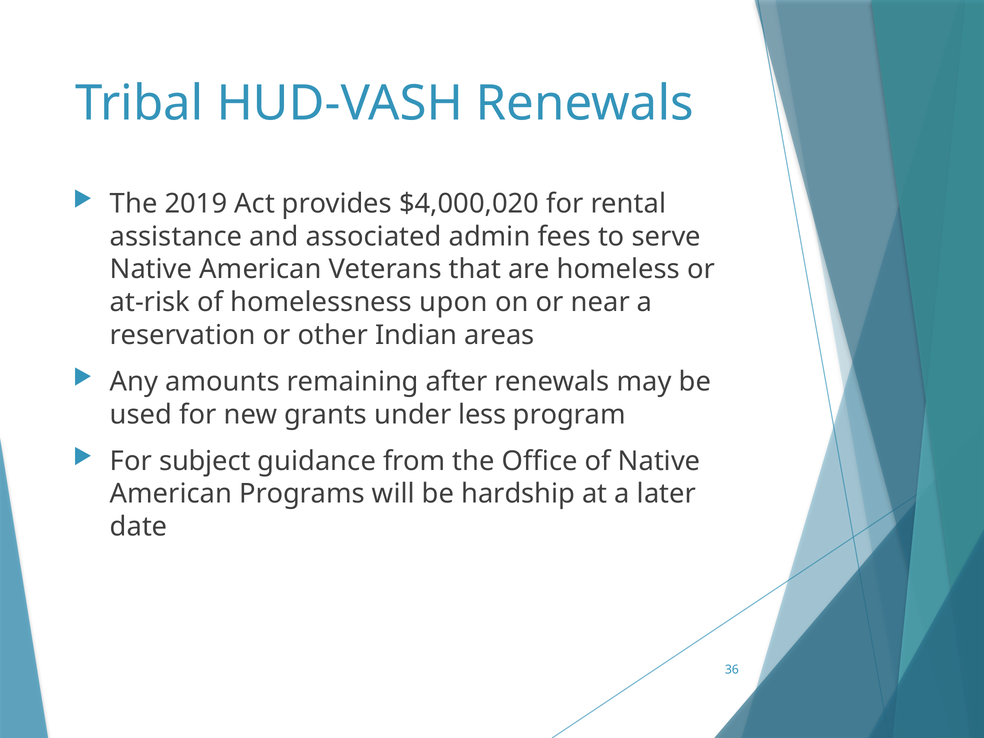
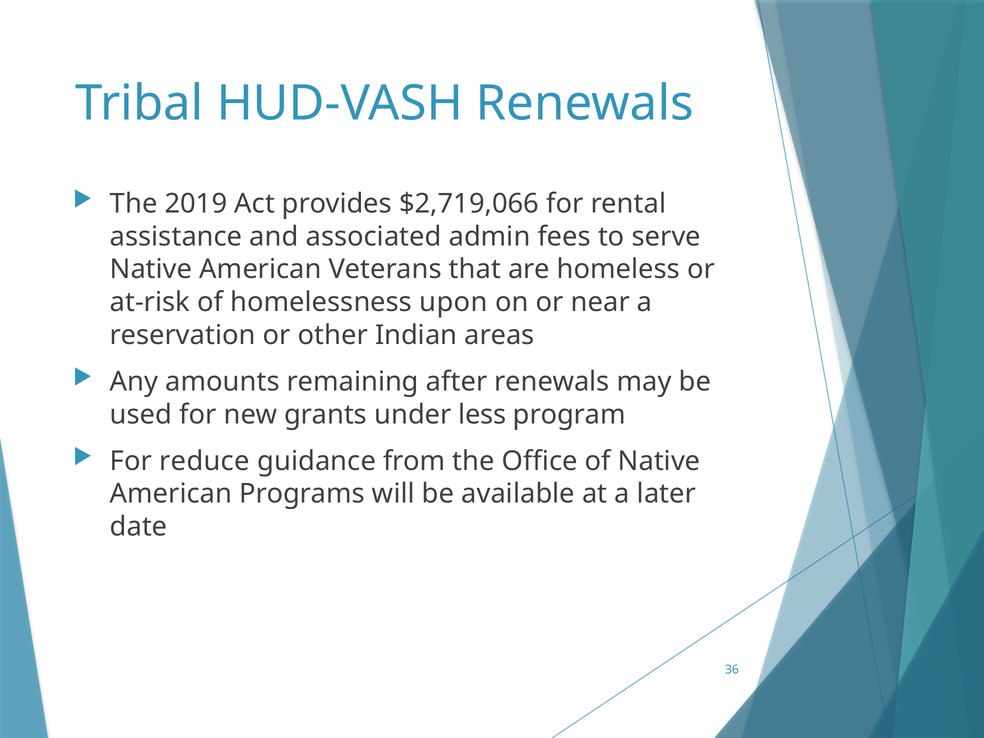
$4,000,020: $4,000,020 -> $2,719,066 (469, 204)
subject: subject -> reduce (205, 461)
hardship: hardship -> available (518, 494)
